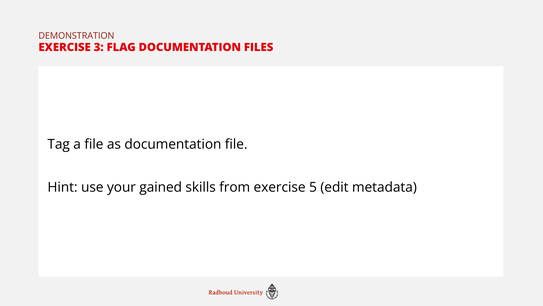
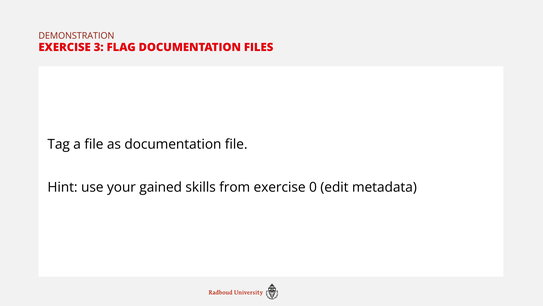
5: 5 -> 0 (313, 187)
